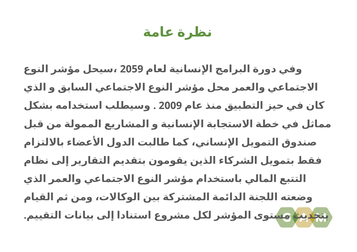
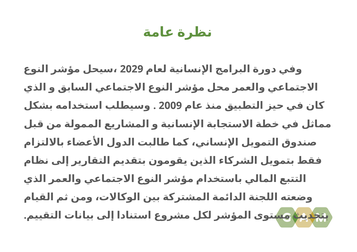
2059: 2059 -> 2029 (132, 69)
